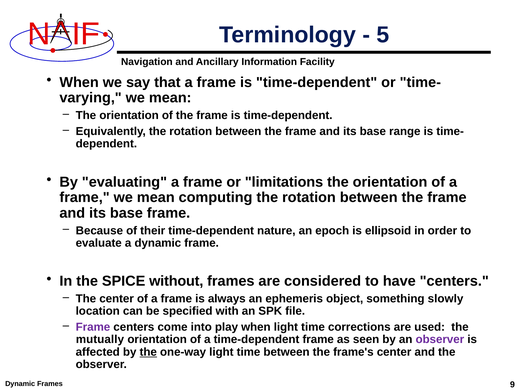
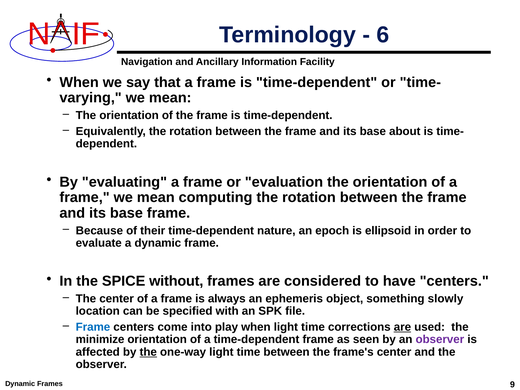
5: 5 -> 6 (383, 35)
range: range -> about (405, 131)
limitations: limitations -> evaluation (284, 182)
Frame colour: purple -> blue (93, 327)
are underline: none -> present (402, 327)
mutually: mutually -> minimize (100, 340)
